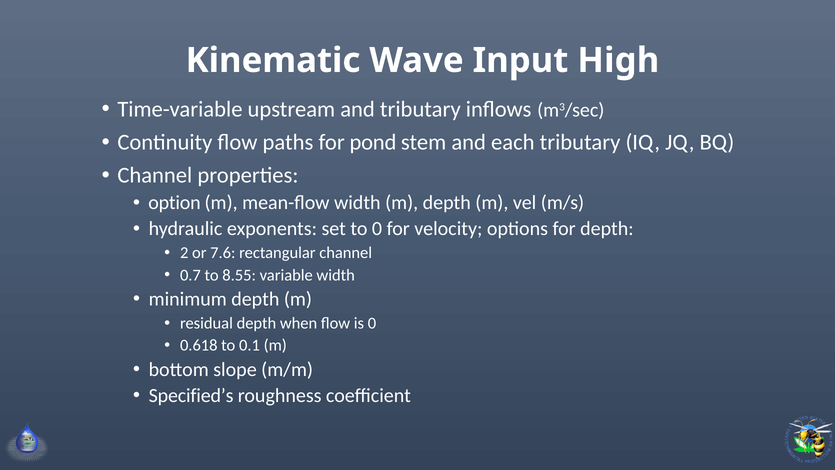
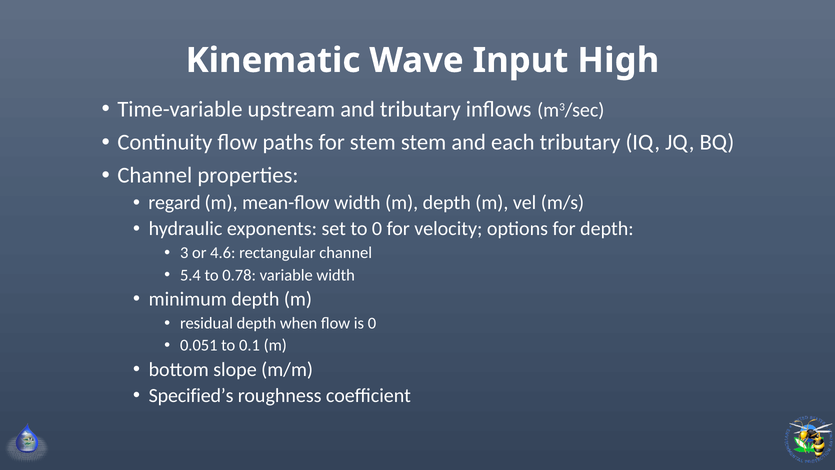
for pond: pond -> stem (373, 142)
option: option -> regard (174, 203)
2: 2 -> 3 (184, 253)
7.6: 7.6 -> 4.6 (223, 253)
0.7: 0.7 -> 5.4 (190, 275)
8.55: 8.55 -> 0.78 (239, 275)
0.618: 0.618 -> 0.051 (199, 345)
